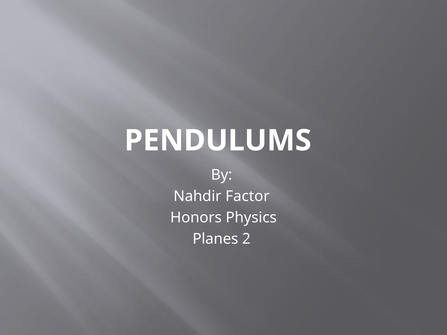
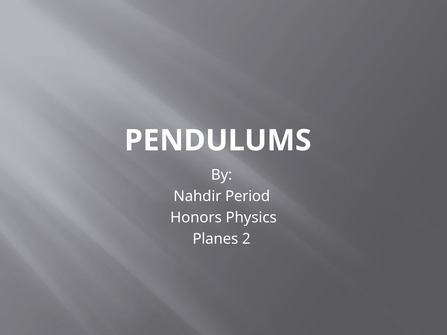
Factor: Factor -> Period (248, 196)
